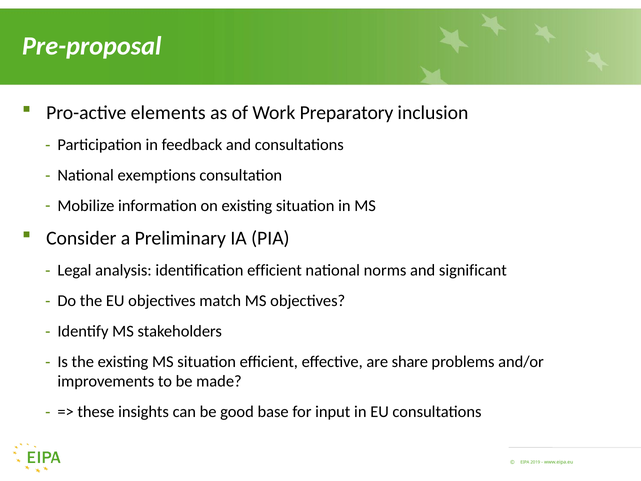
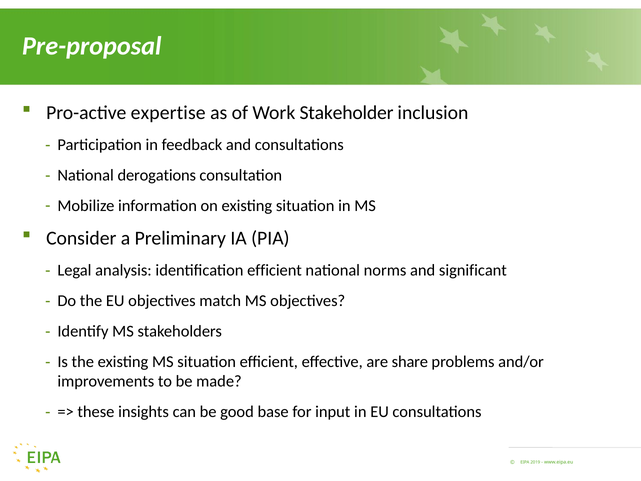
elements: elements -> expertise (168, 113)
Preparatory: Preparatory -> Stakeholder (347, 113)
exemptions: exemptions -> derogations (157, 175)
